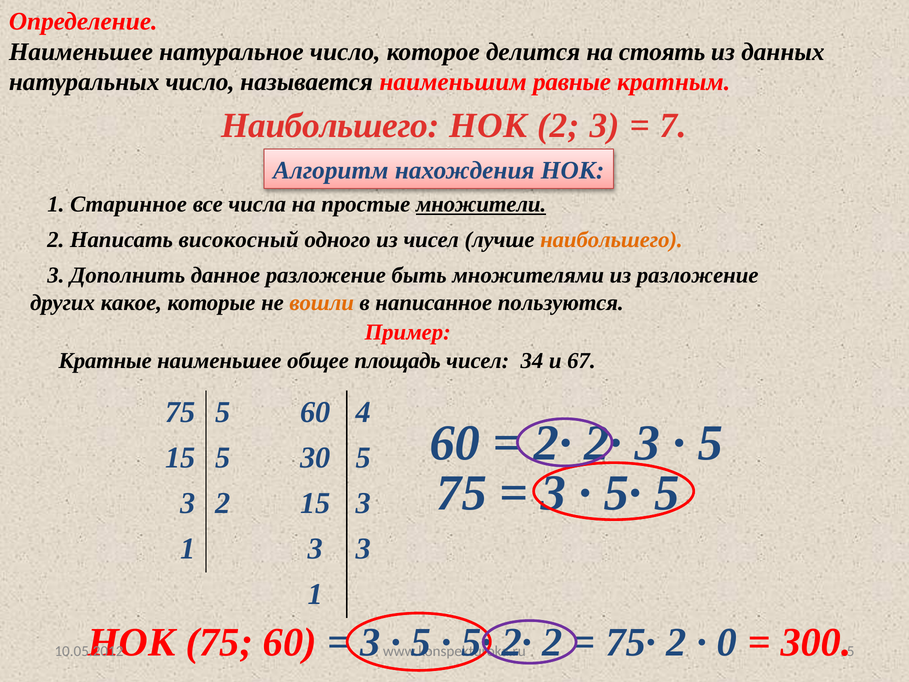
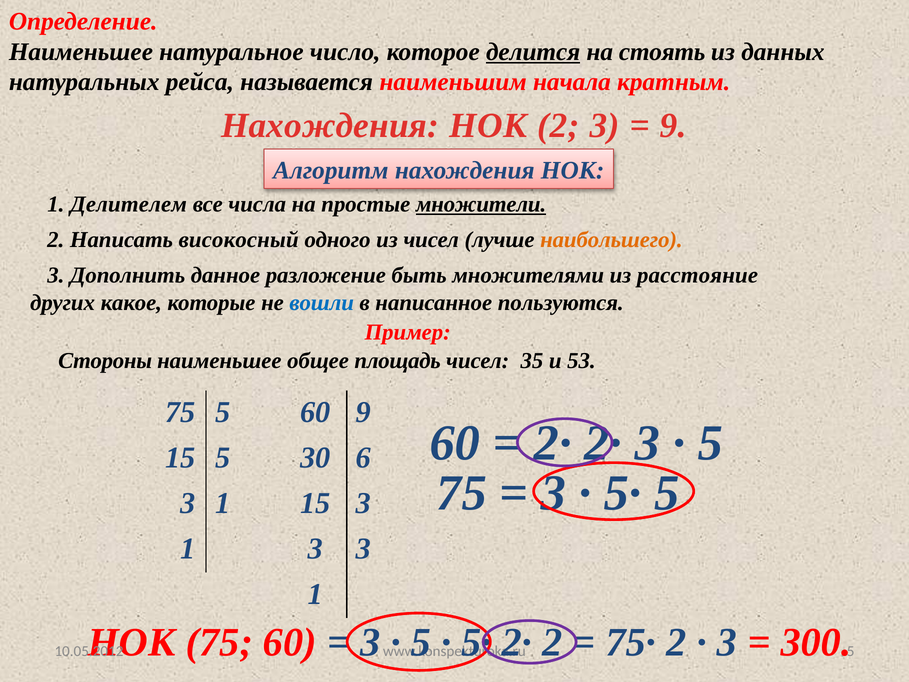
делится underline: none -> present (533, 52)
натуральных число: число -> рейса (200, 82)
равные: равные -> начала (572, 82)
Наибольшего: Наибольшего -> Нахождения (330, 126)
7: 7 -> 9 (673, 126)
Старинное: Старинное -> Делителем (129, 204)
из разложение: разложение -> расстояние (698, 275)
вошли colour: orange -> blue (322, 303)
Кратные: Кратные -> Стороны (105, 361)
34: 34 -> 35 (532, 361)
67: 67 -> 53 (581, 361)
60 4: 4 -> 9 (363, 412)
30 5: 5 -> 6 (363, 458)
2: 2 -> 1 (223, 503)
0: 0 -> 3 (727, 642)
